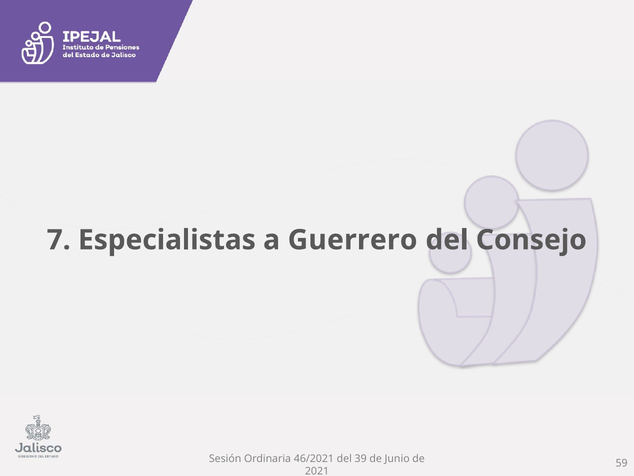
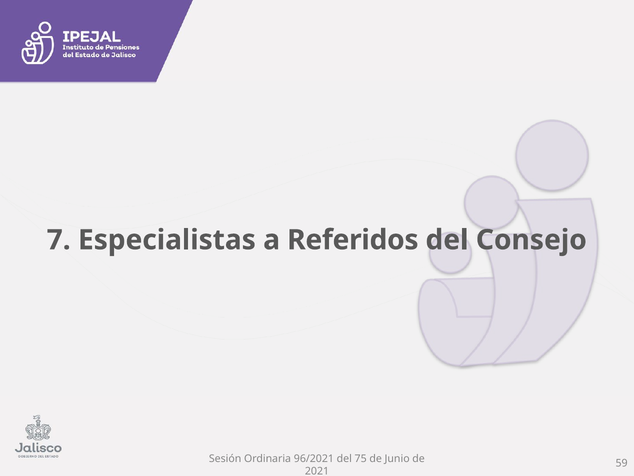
Guerrero: Guerrero -> Referidos (353, 240)
46/2021: 46/2021 -> 96/2021 (314, 458)
39: 39 -> 75 (361, 458)
